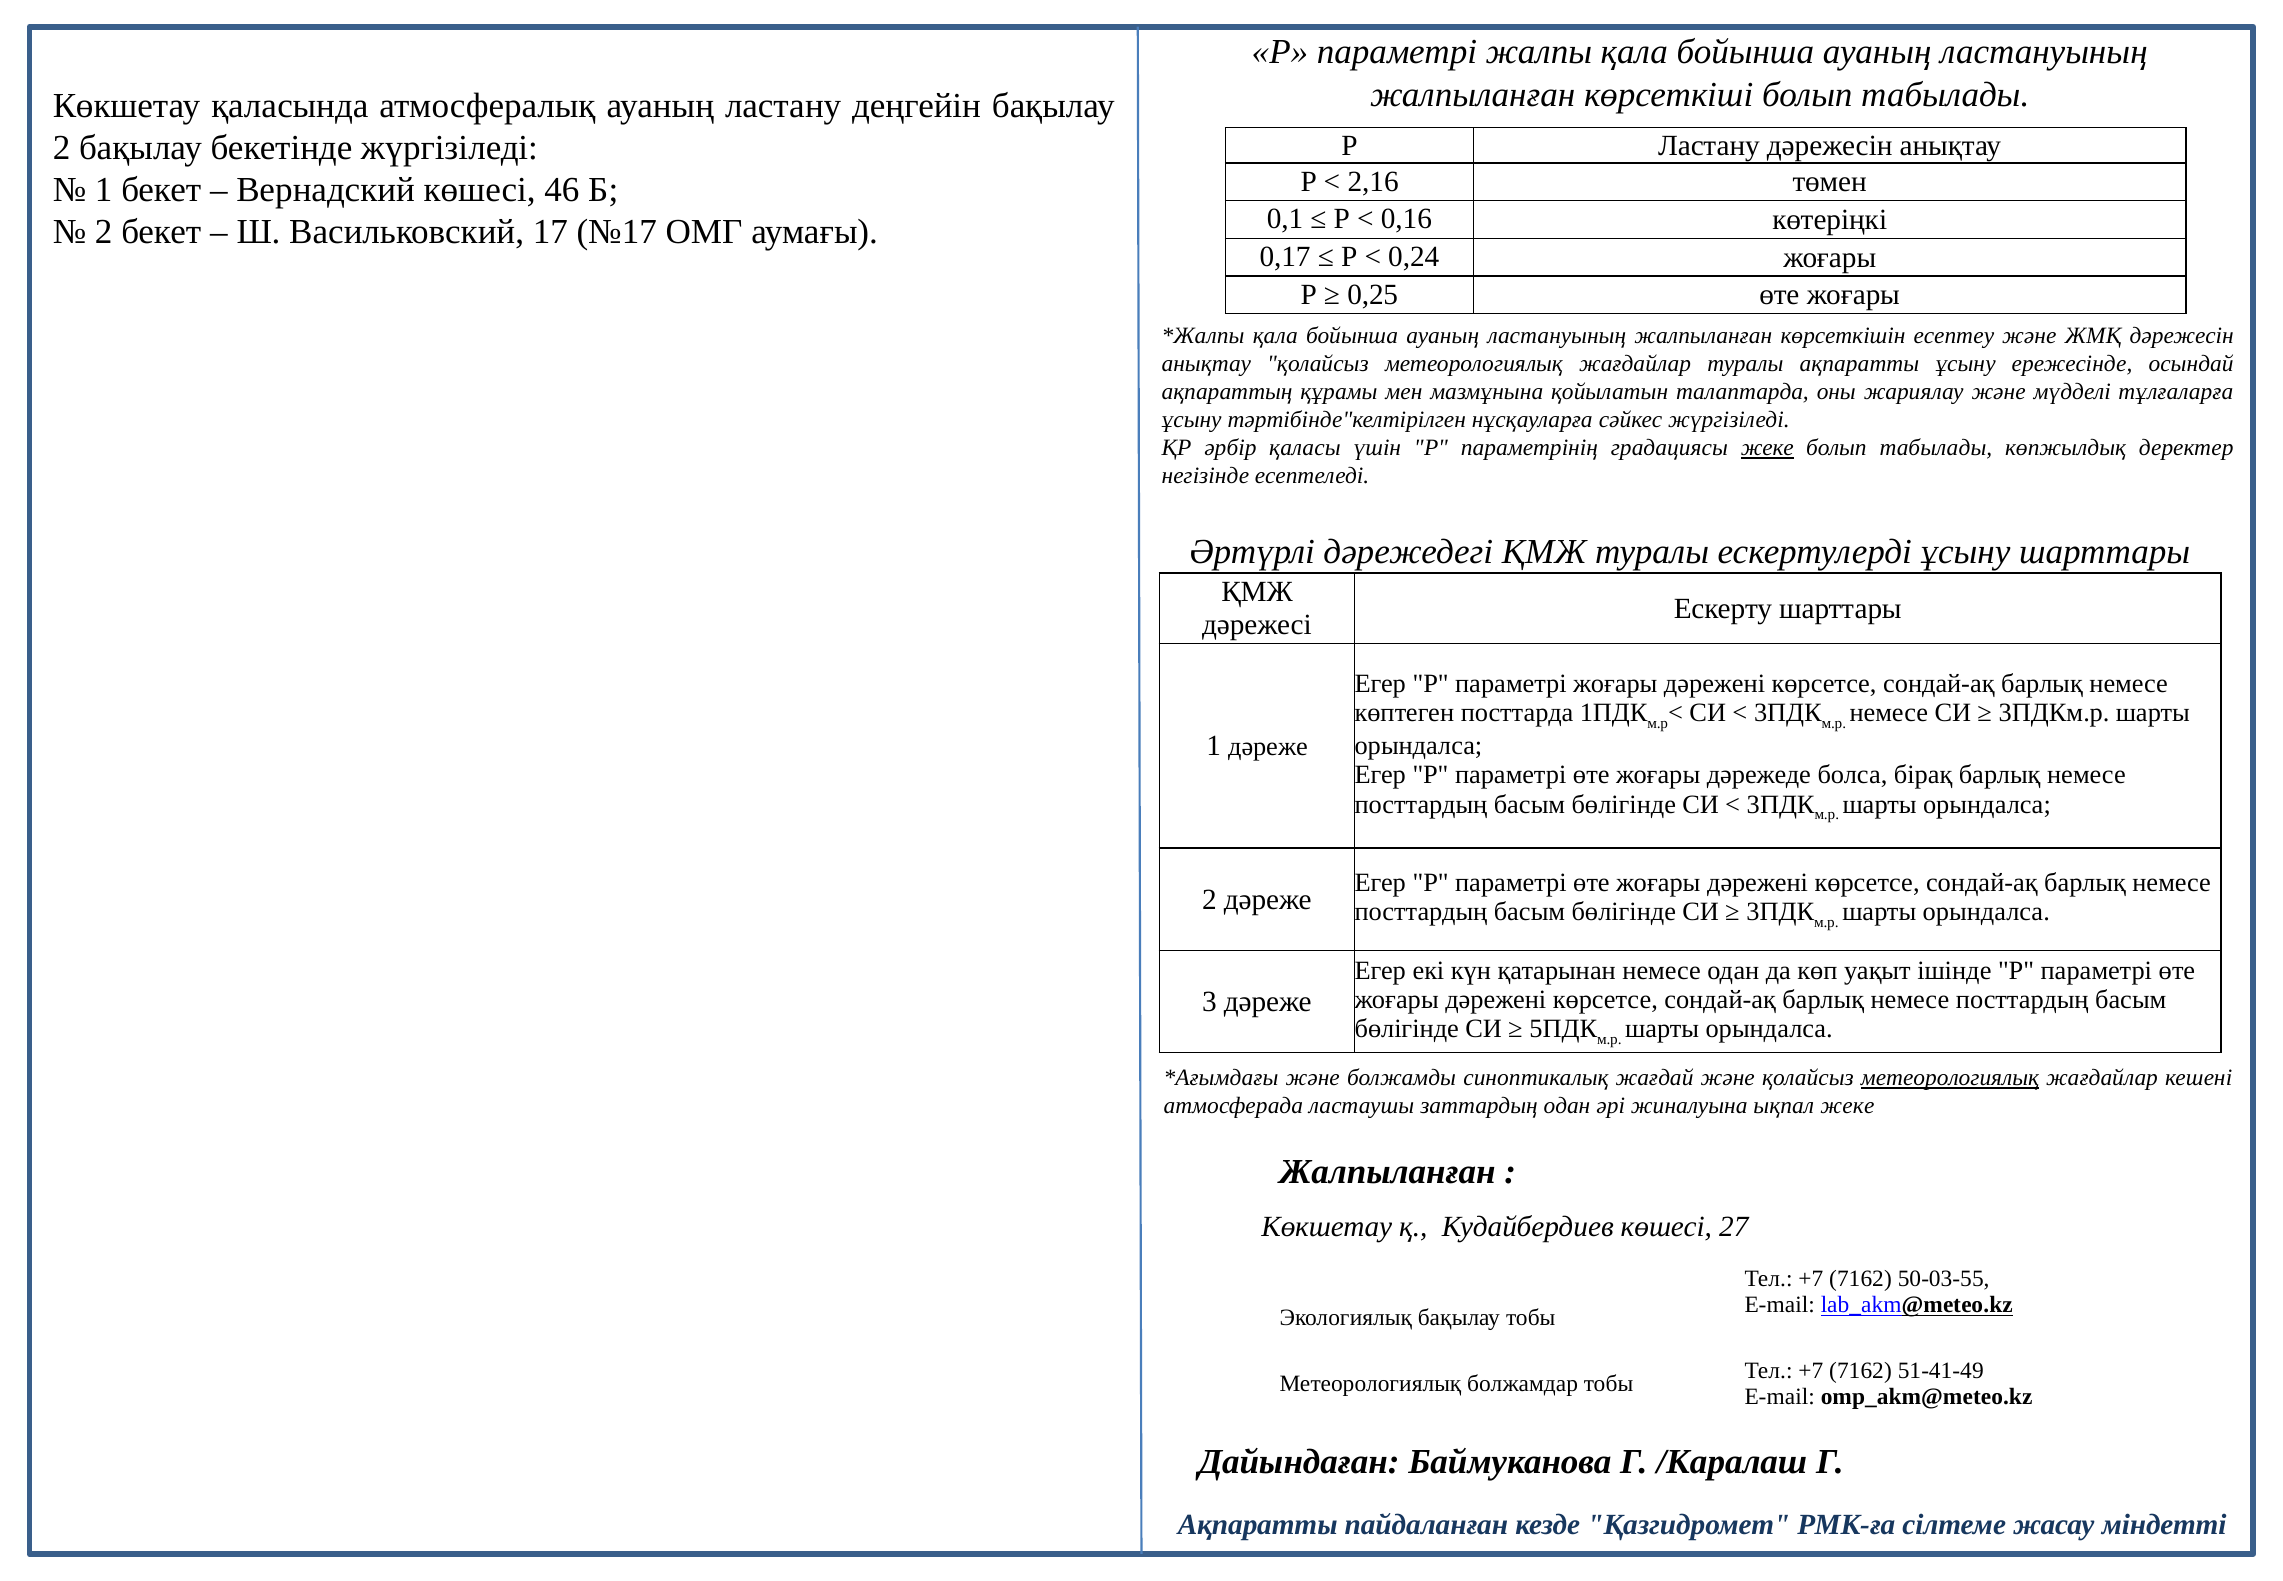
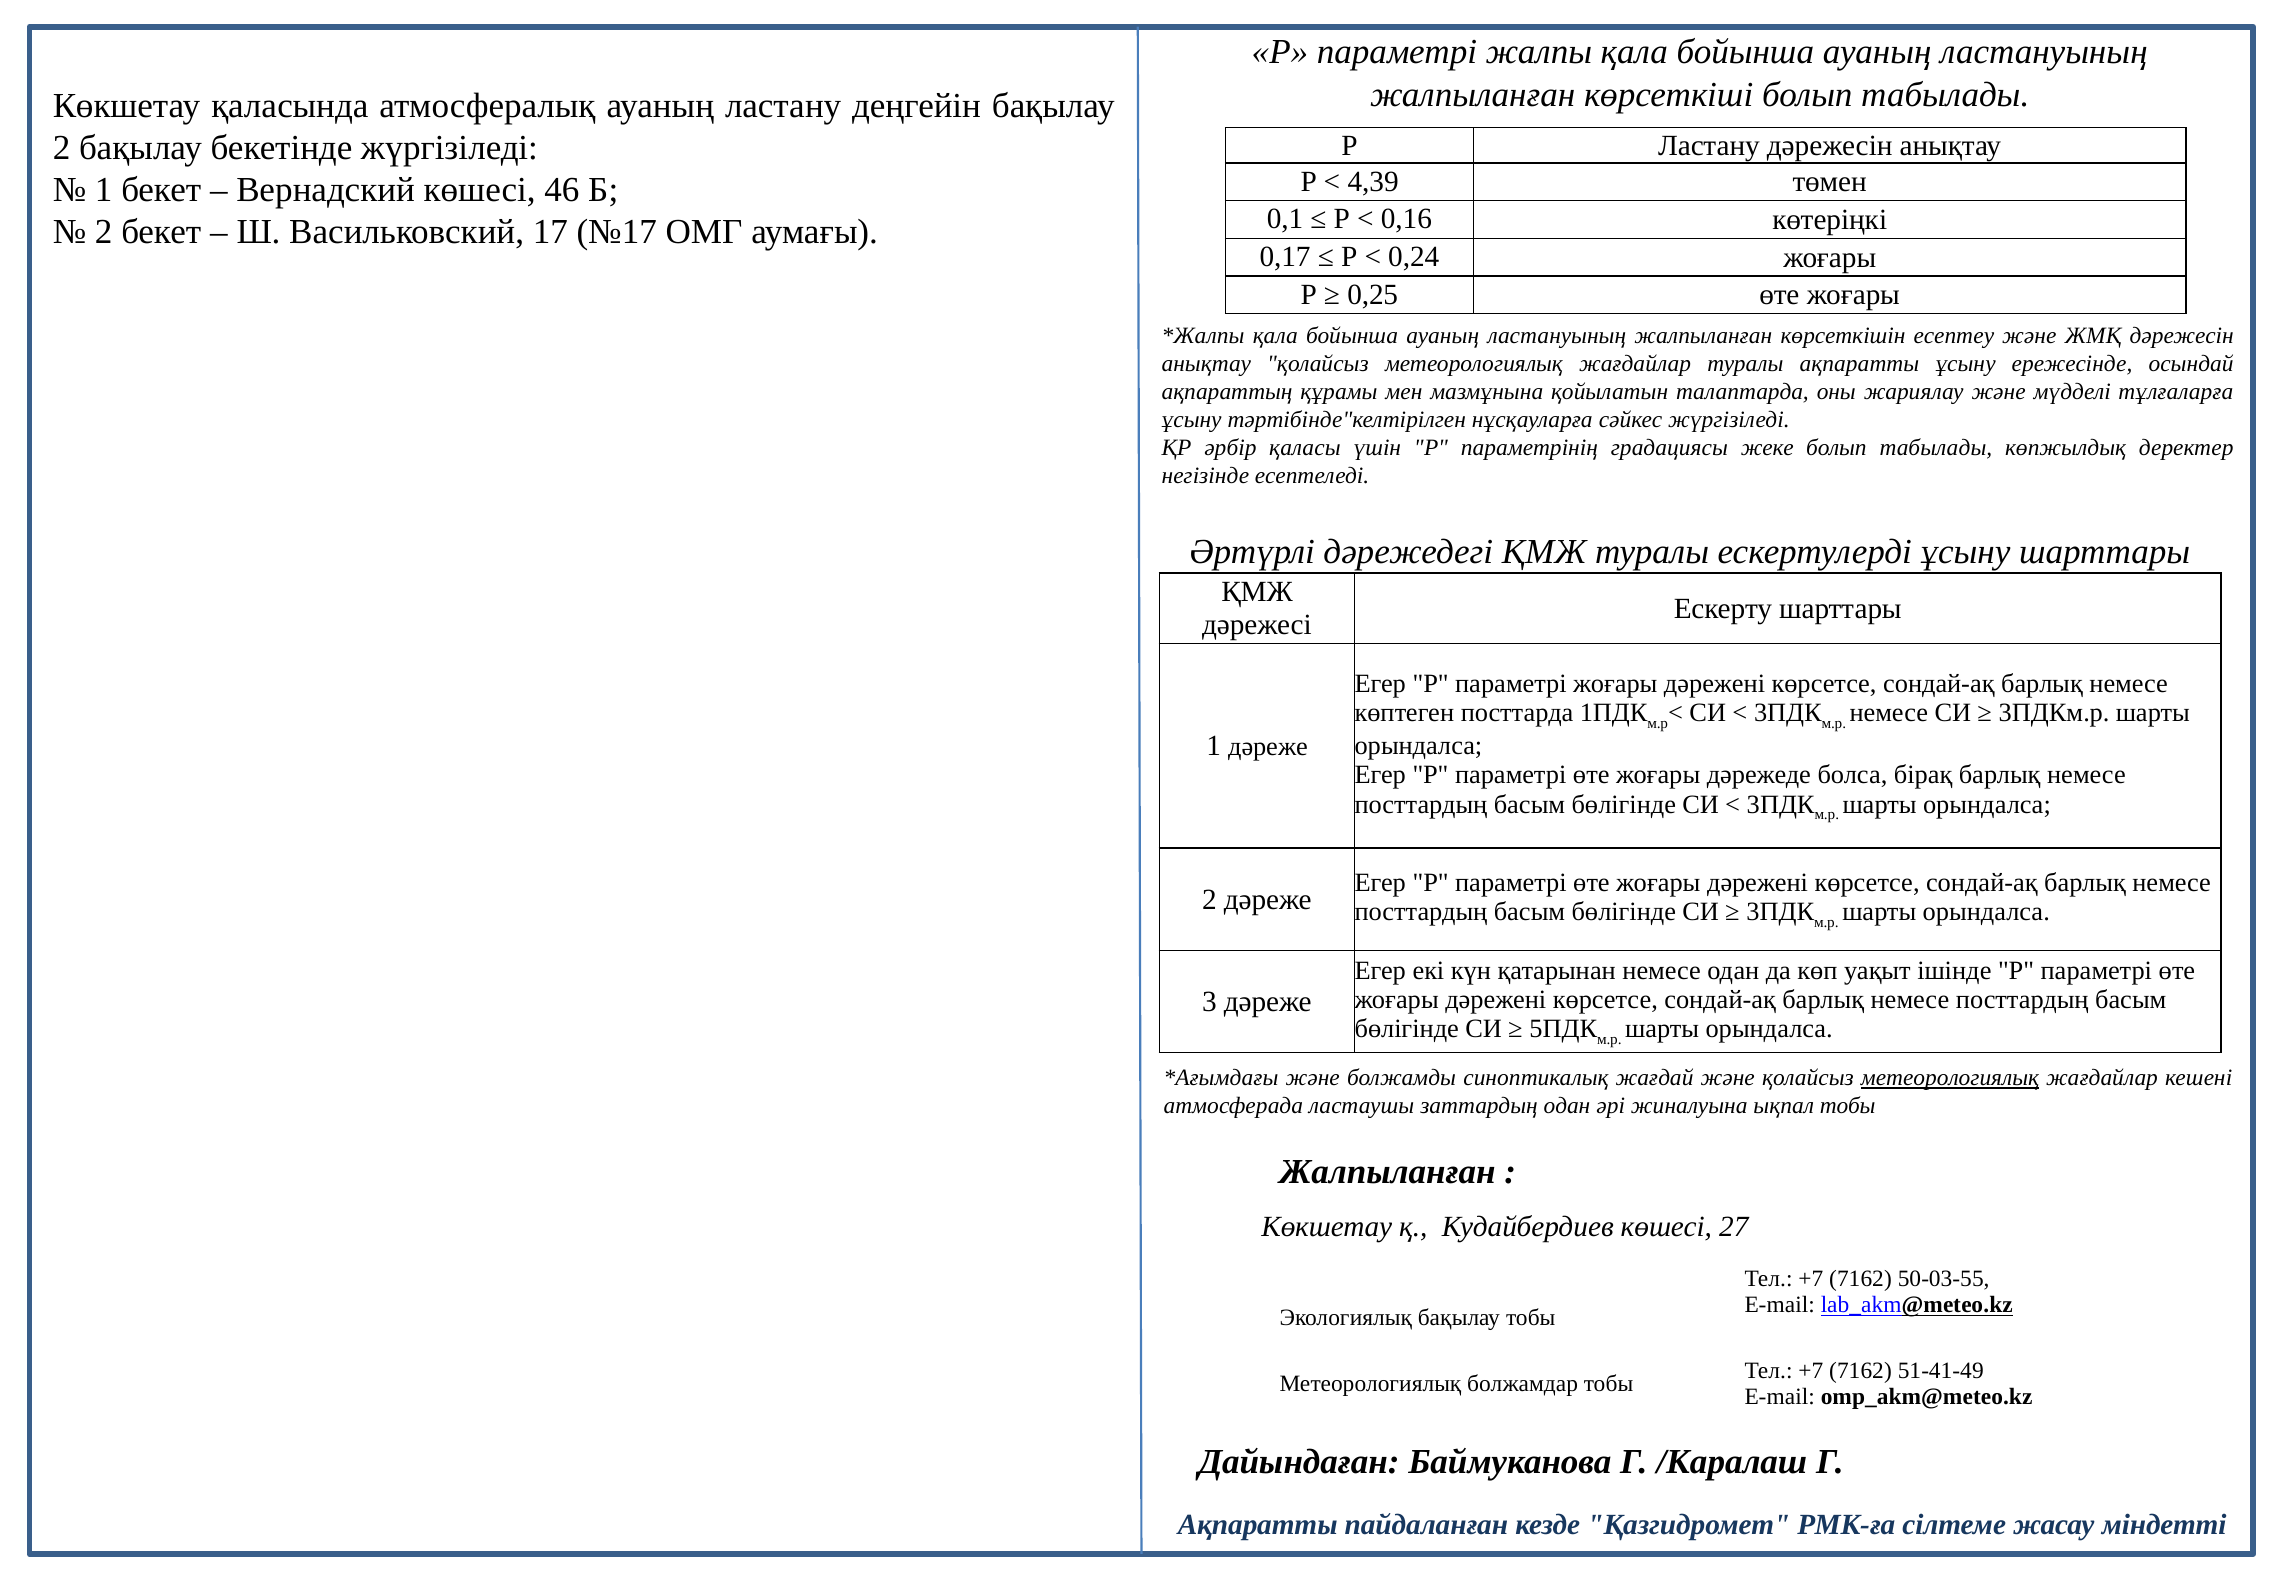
2,16: 2,16 -> 4,39 (1373, 182)
жеке underline: present -> none (1767, 448)
ықпал жеке: жеке -> тобы (1848, 1106)
